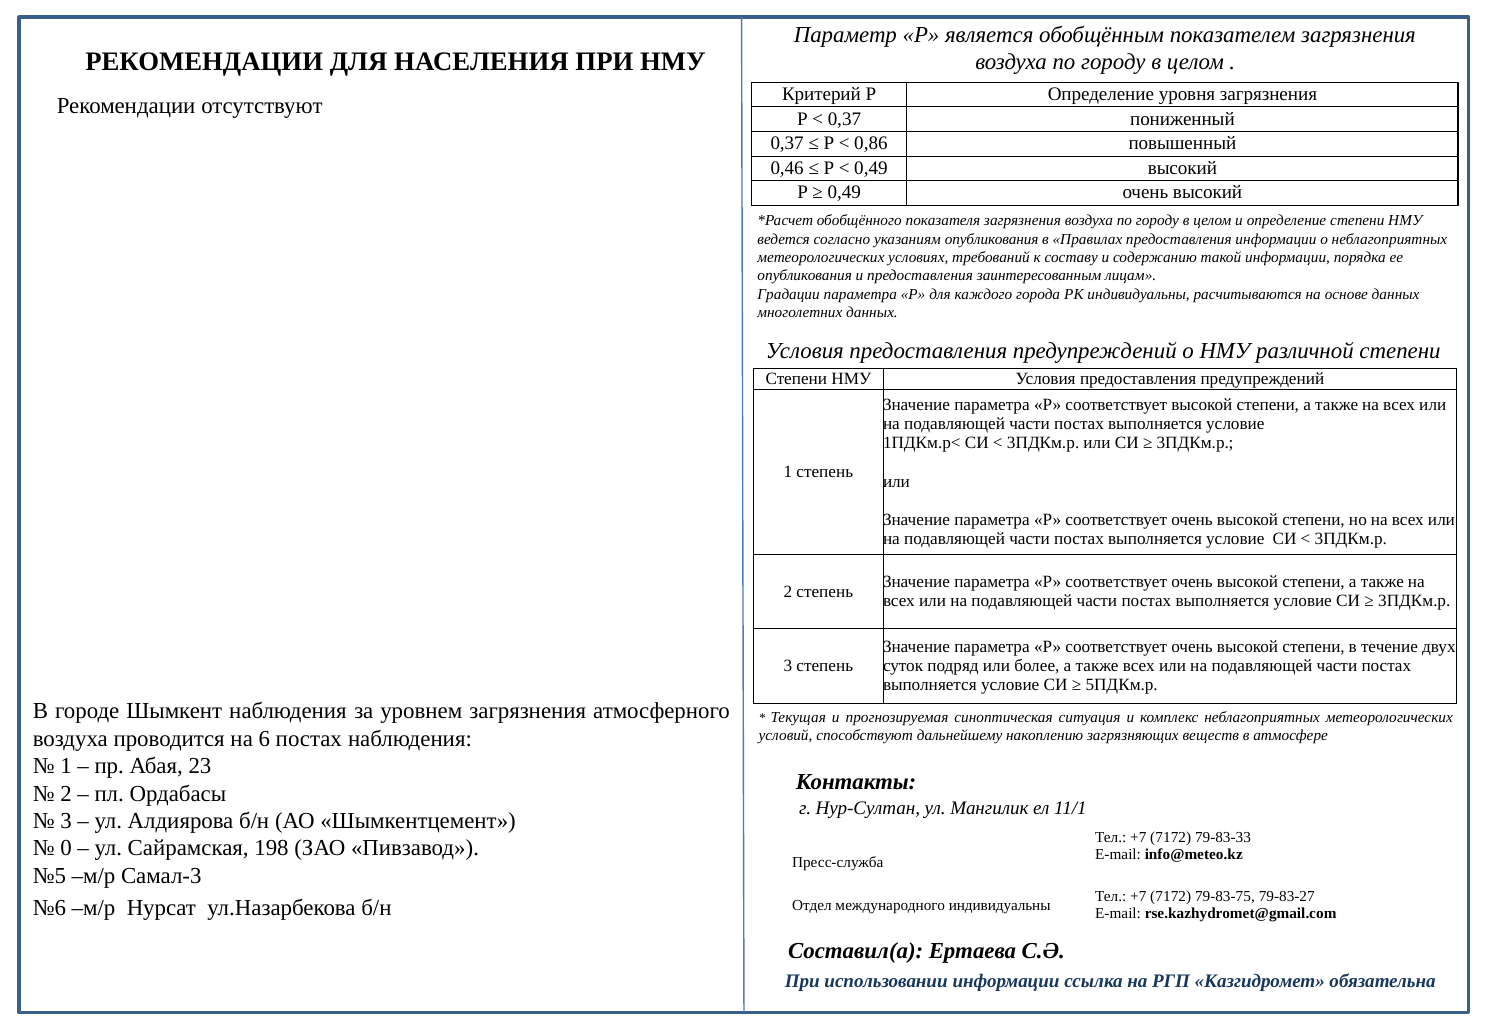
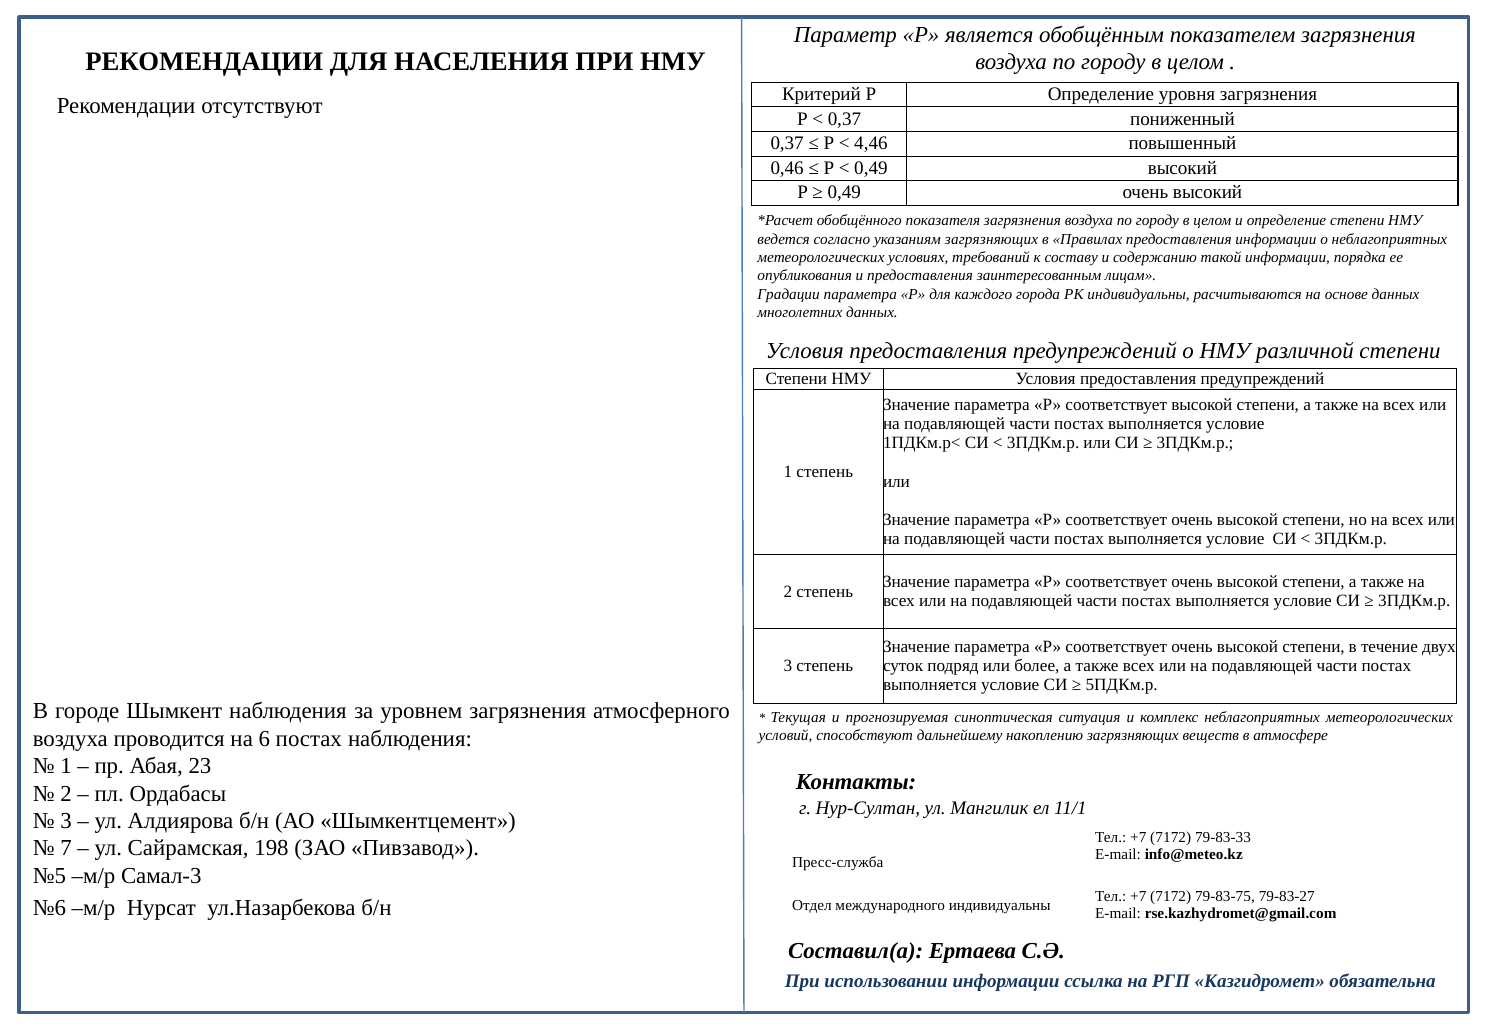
0,86: 0,86 -> 4,46 (871, 144)
указаниям опубликования: опубликования -> загрязняющих (992, 239)
0: 0 -> 7 (66, 849)
